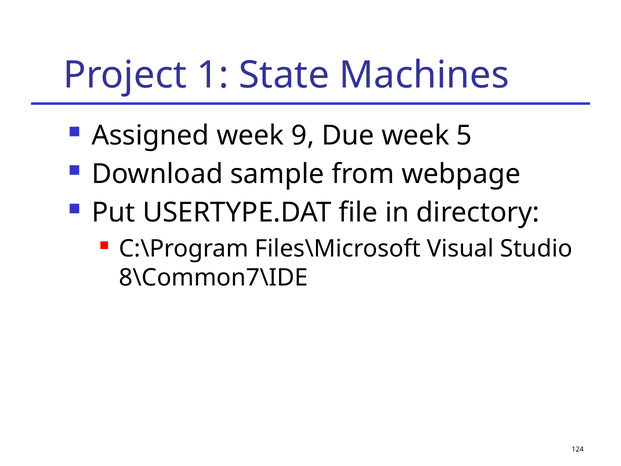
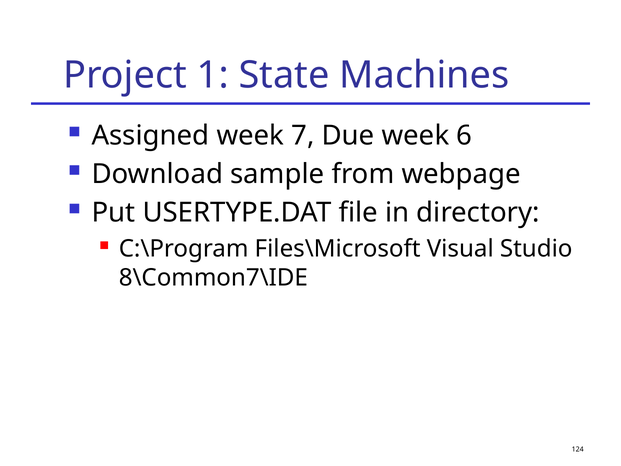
9: 9 -> 7 (303, 135)
5: 5 -> 6 (464, 135)
